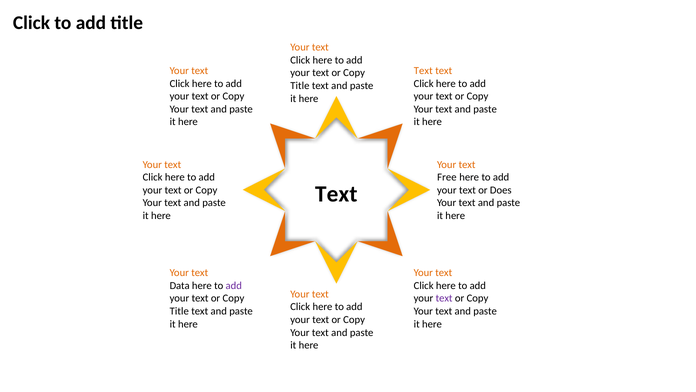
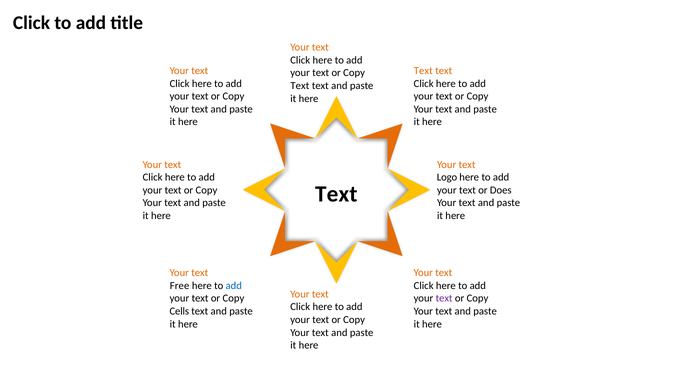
Title: Title -> Text (300, 86)
Free: Free -> Logo (447, 177)
Data: Data -> Free (180, 285)
add colour: purple -> blue (234, 285)
Title: Title -> Cells (179, 311)
